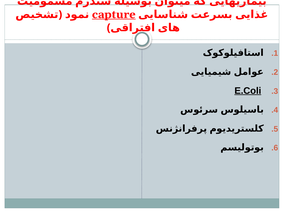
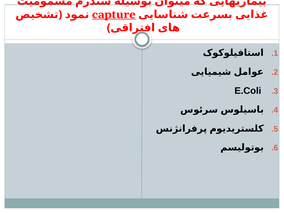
E.Coli underline: present -> none (248, 91)
